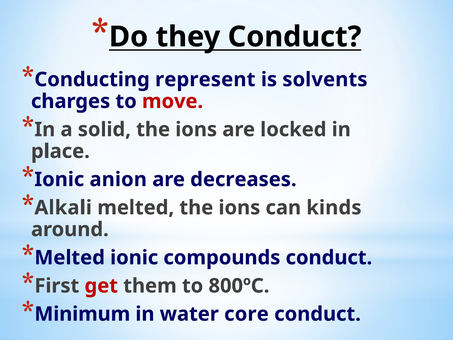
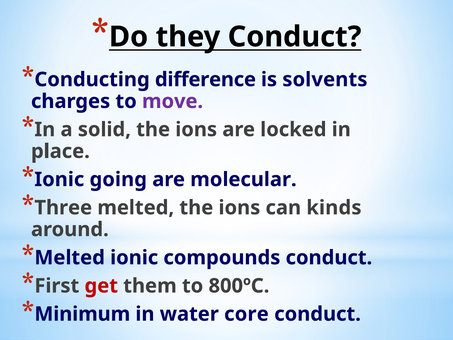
represent: represent -> difference (205, 79)
move colour: red -> purple (173, 101)
anion: anion -> going (118, 179)
decreases: decreases -> molecular (243, 179)
Alkali: Alkali -> Three (63, 208)
